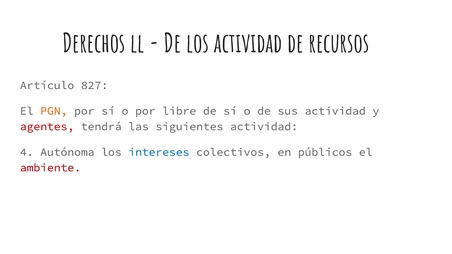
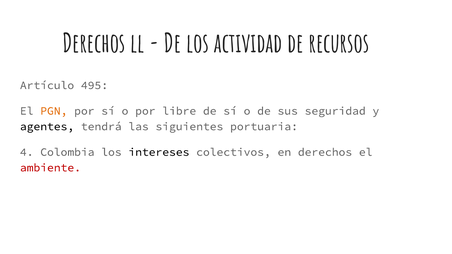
827: 827 -> 495 (95, 85)
sus actividad: actividad -> seguridad (335, 111)
agentes colour: red -> black (47, 127)
siguientes actividad: actividad -> portuaria (264, 127)
Autónoma: Autónoma -> Colombia (67, 152)
intereses colour: blue -> black (159, 152)
en públicos: públicos -> derechos (325, 152)
